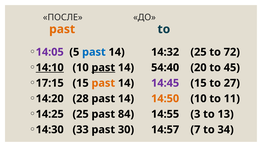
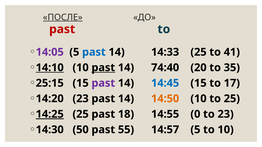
ПОСЛЕ underline: none -> present (63, 17)
past colour: orange -> red (62, 29)
14:32: 14:32 -> 14:33 (165, 52)
72: 72 -> 41 (232, 52)
54:40: 54:40 -> 74:40 (165, 68)
45: 45 -> 35 (232, 68)
17:15: 17:15 -> 25:15 (50, 83)
past colour: orange -> purple (103, 83)
14:45 colour: purple -> blue (165, 83)
27: 27 -> 17 (232, 83)
14:20 28: 28 -> 23 (81, 99)
to 11: 11 -> 25 (232, 99)
14:25 underline: none -> present (50, 114)
84: 84 -> 18 (126, 114)
3: 3 -> 0 (195, 114)
to 13: 13 -> 23 (226, 114)
33: 33 -> 50 (81, 130)
30: 30 -> 55 (126, 130)
14:57 7: 7 -> 5 (195, 130)
to 34: 34 -> 10 (226, 130)
